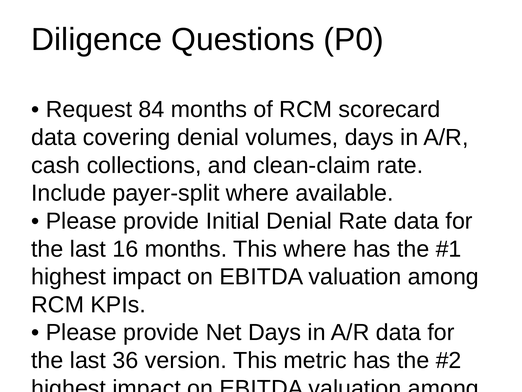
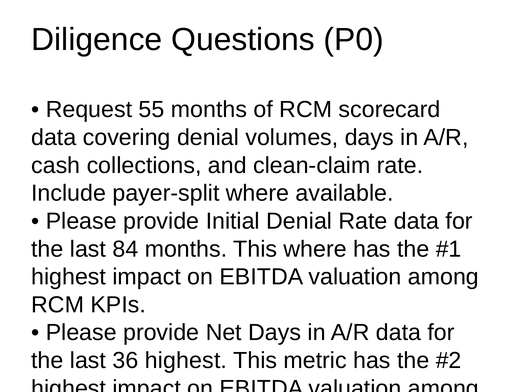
84: 84 -> 55 (152, 109)
16: 16 -> 84 (125, 249)
36 version: version -> highest (186, 360)
